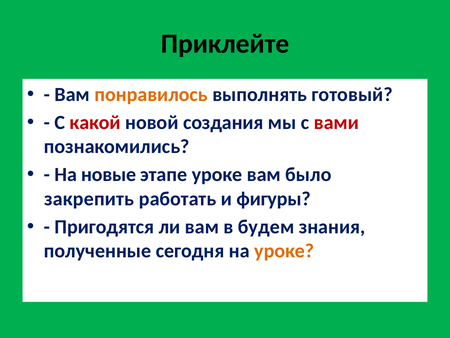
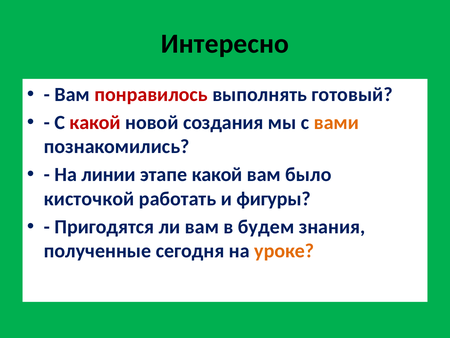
Приклейте: Приклейте -> Интересно (225, 44)
понравилось colour: orange -> red (151, 94)
вами colour: red -> orange (336, 122)
новые: новые -> линии (109, 174)
этапе уроке: уроке -> какой (217, 174)
закрепить: закрепить -> кисточкой (89, 198)
